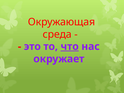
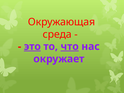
это underline: none -> present (32, 46)
